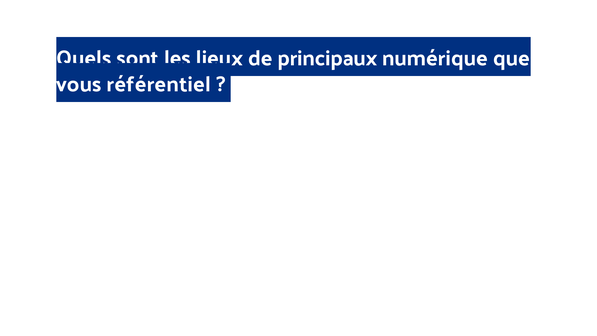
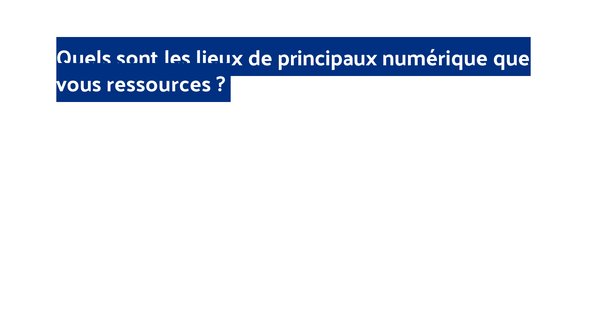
référentiel: référentiel -> ressources (159, 84)
